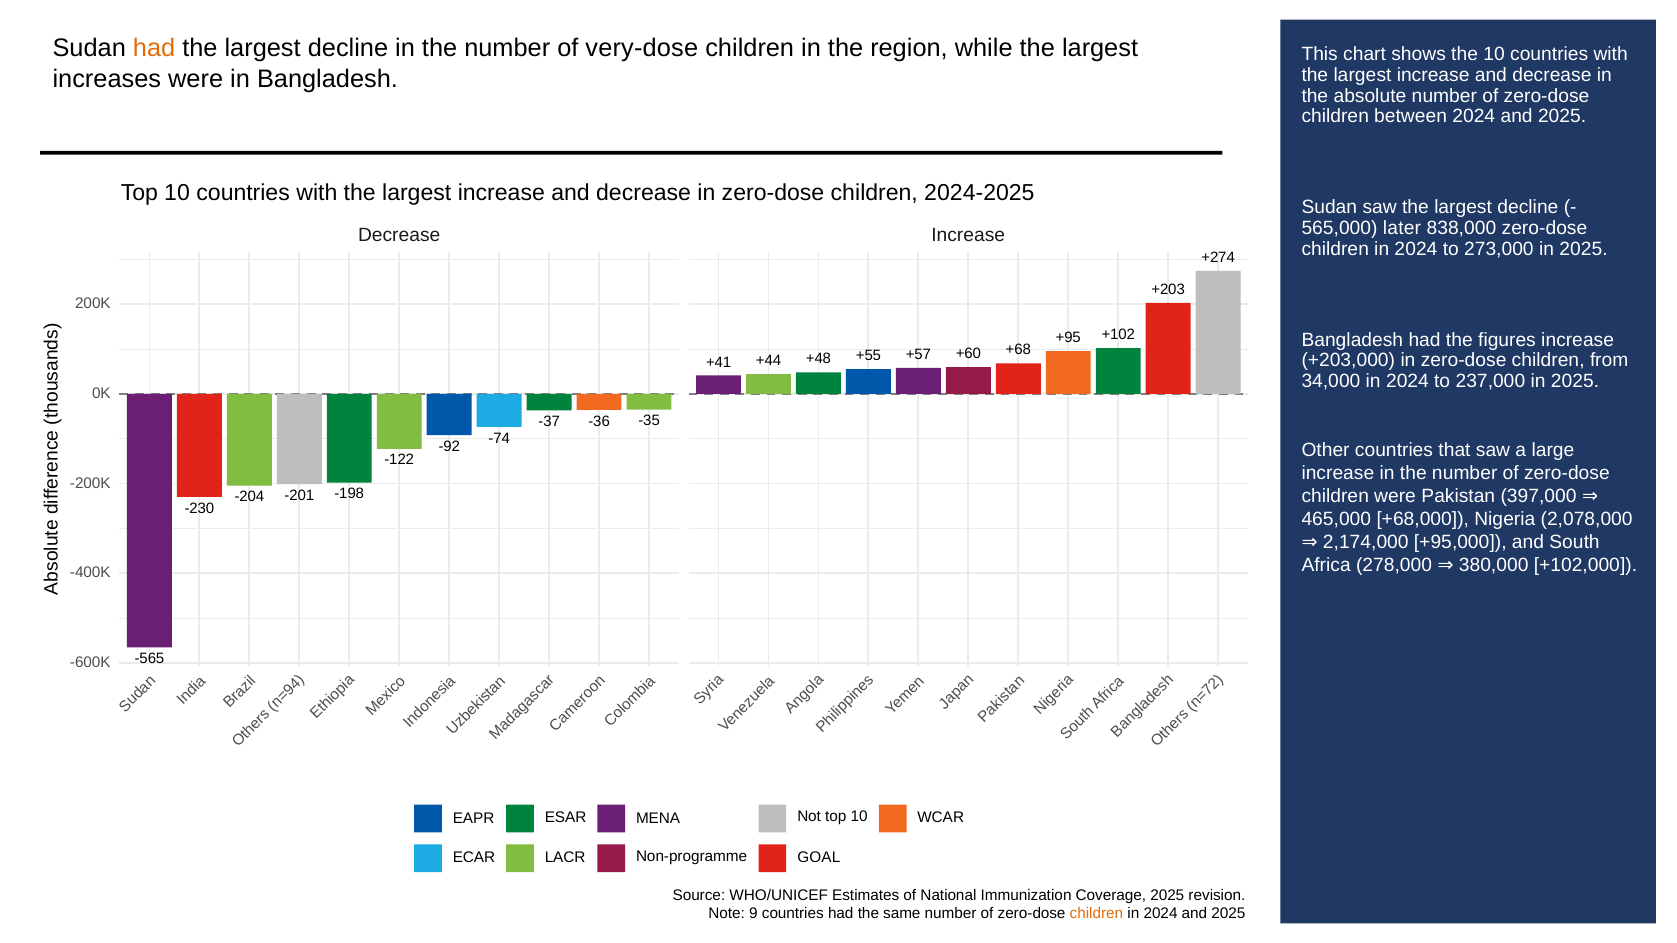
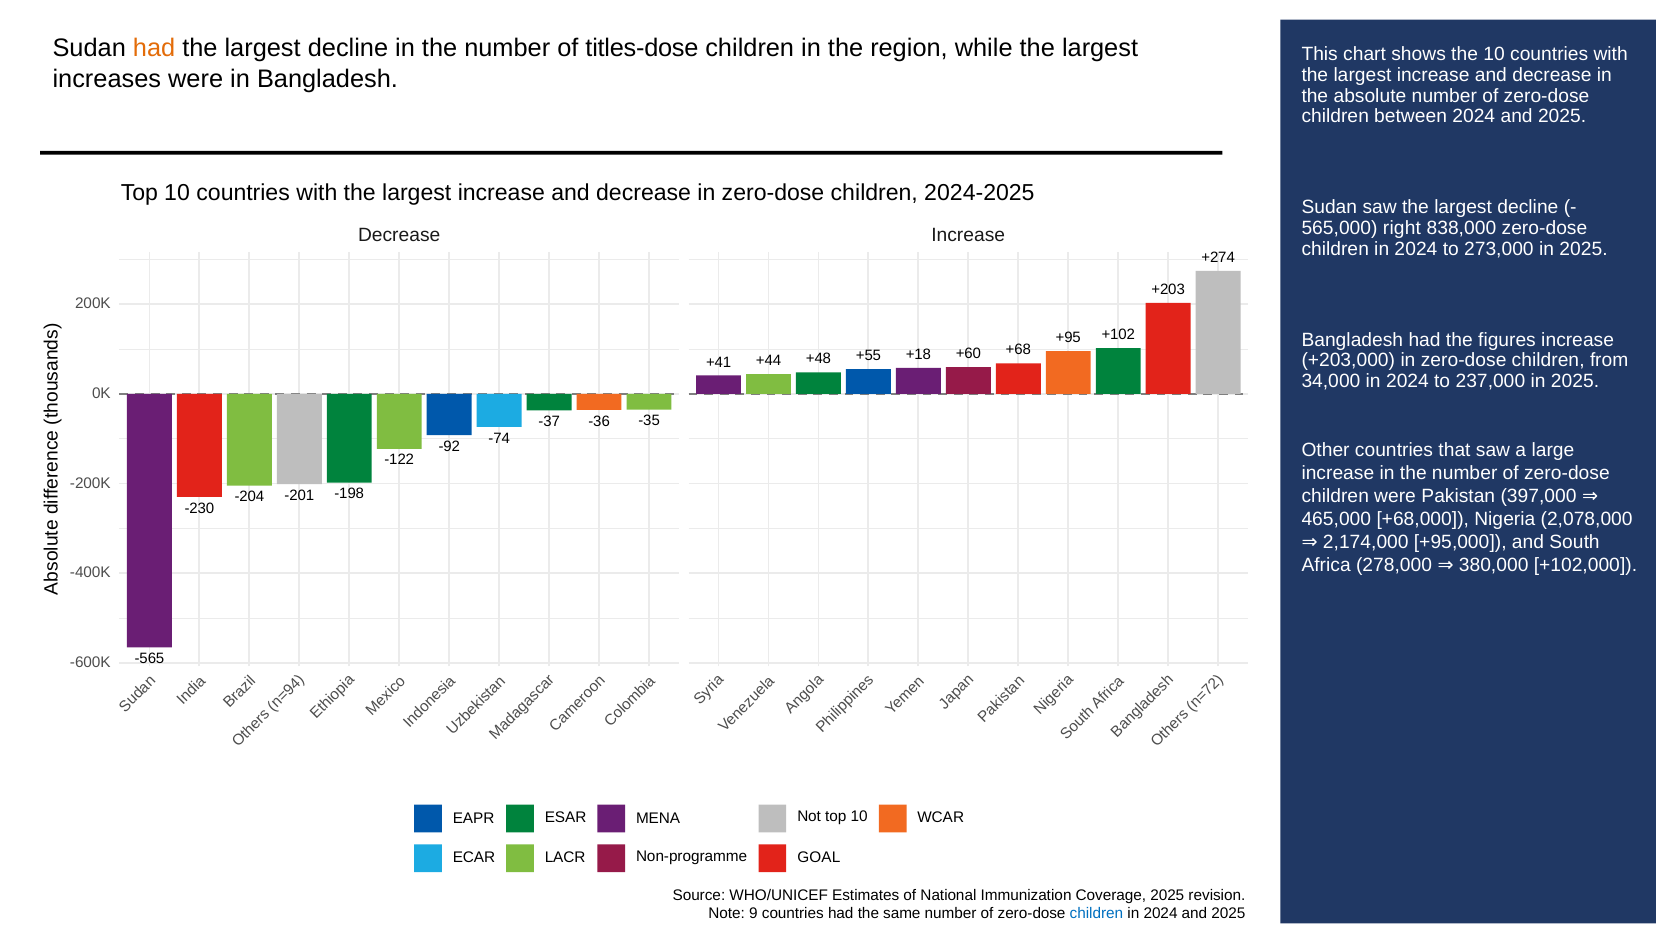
very-dose: very-dose -> titles-dose (642, 48)
later: later -> right (1402, 228)
+57: +57 -> +18 (918, 355)
children colour: orange -> blue (1096, 914)
